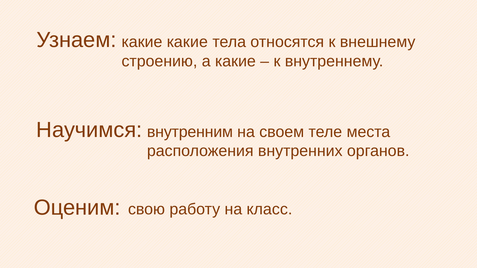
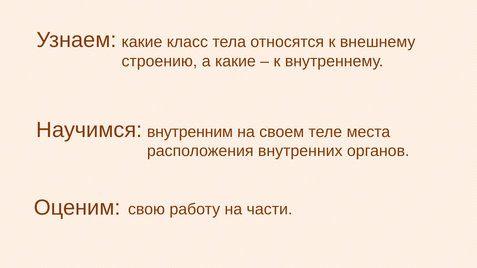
какие какие: какие -> класс (187, 42)
класс: класс -> части (269, 210)
